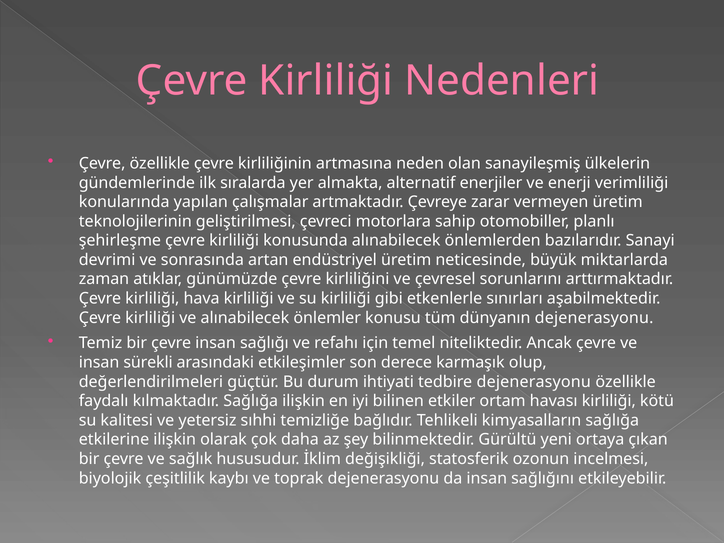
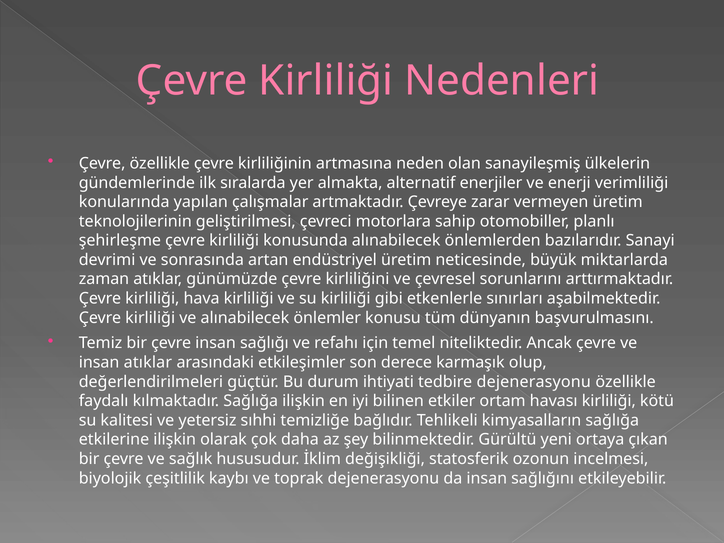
dünyanın dejenerasyonu: dejenerasyonu -> başvurulmasını (594, 318)
insan sürekli: sürekli -> atıklar (148, 362)
